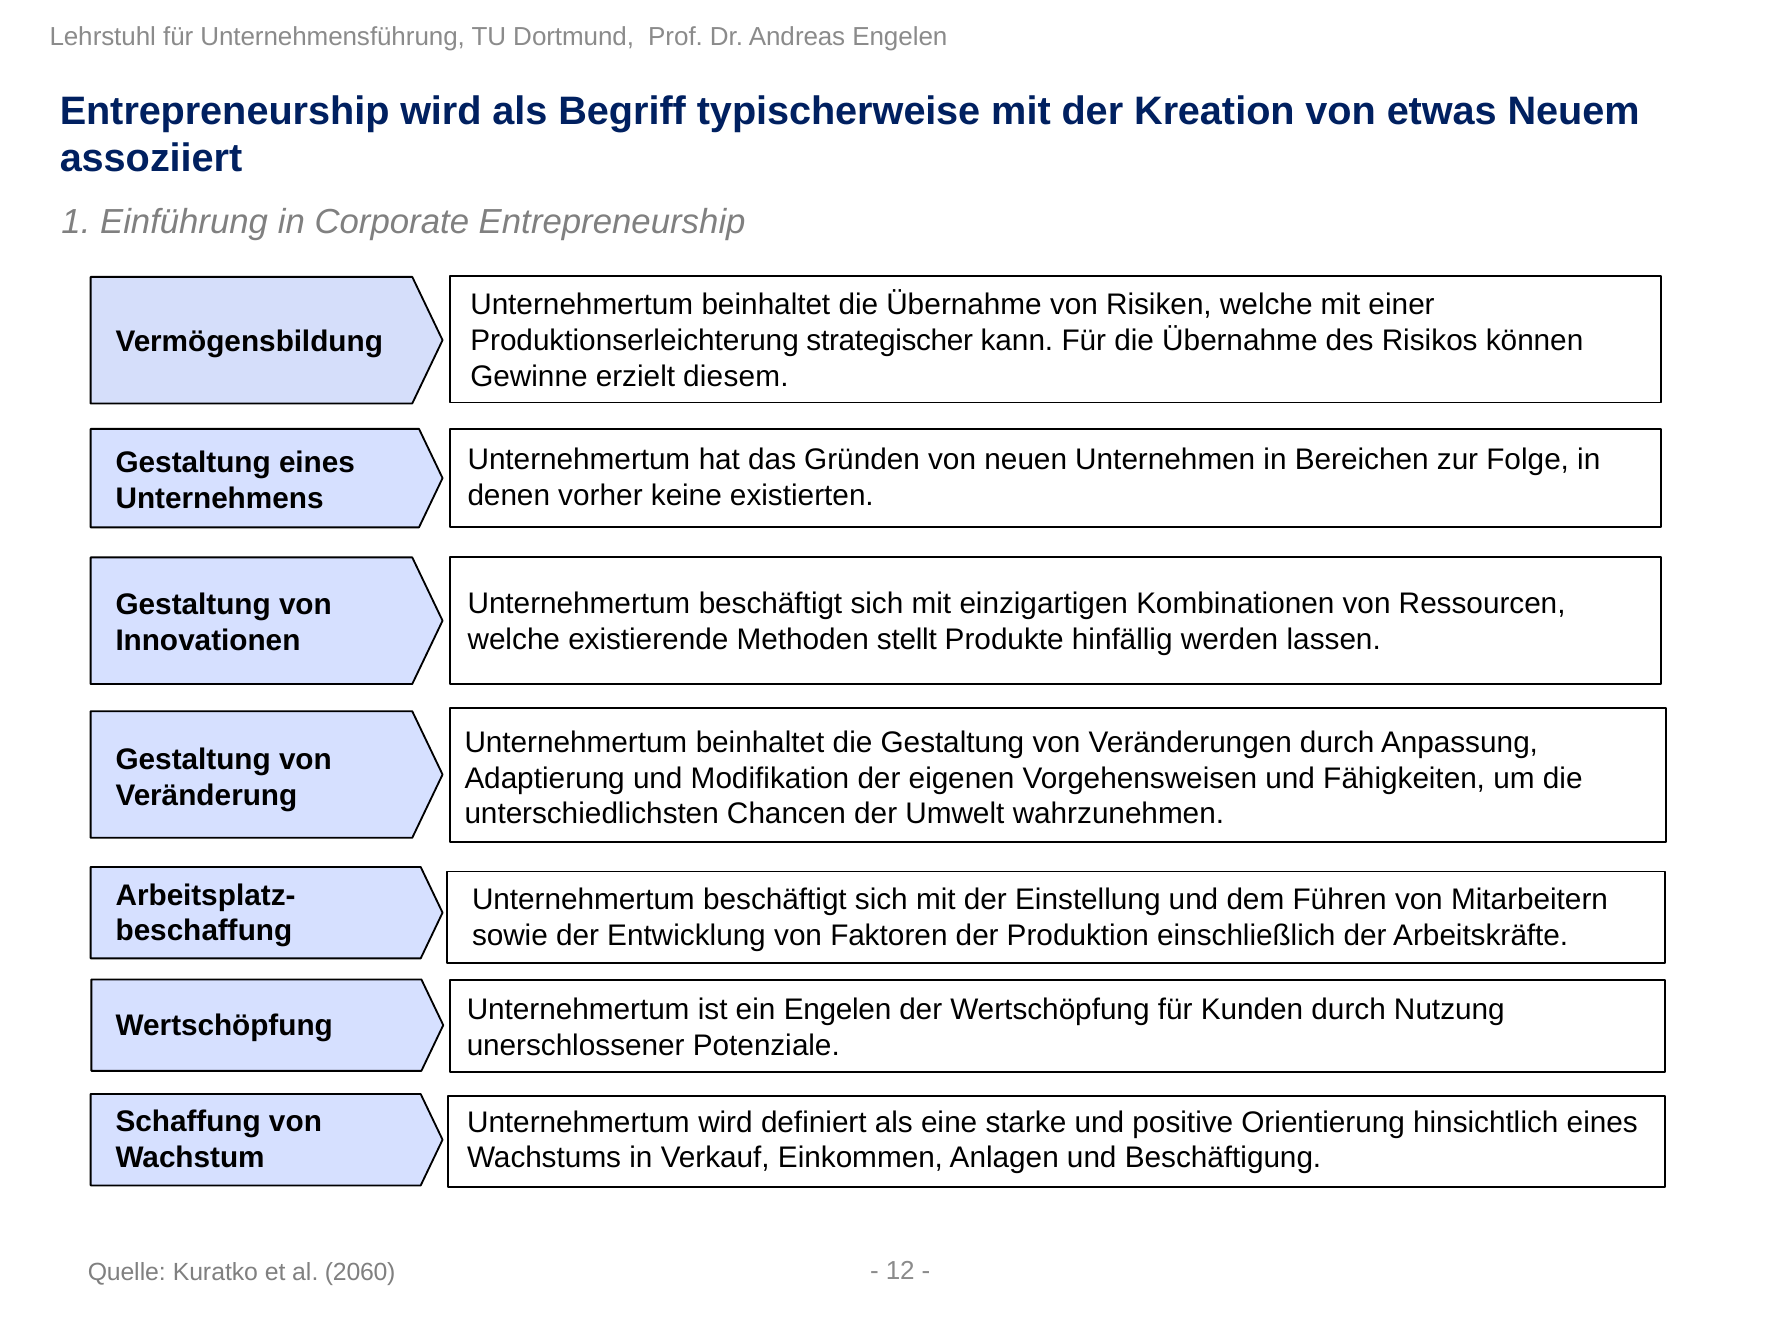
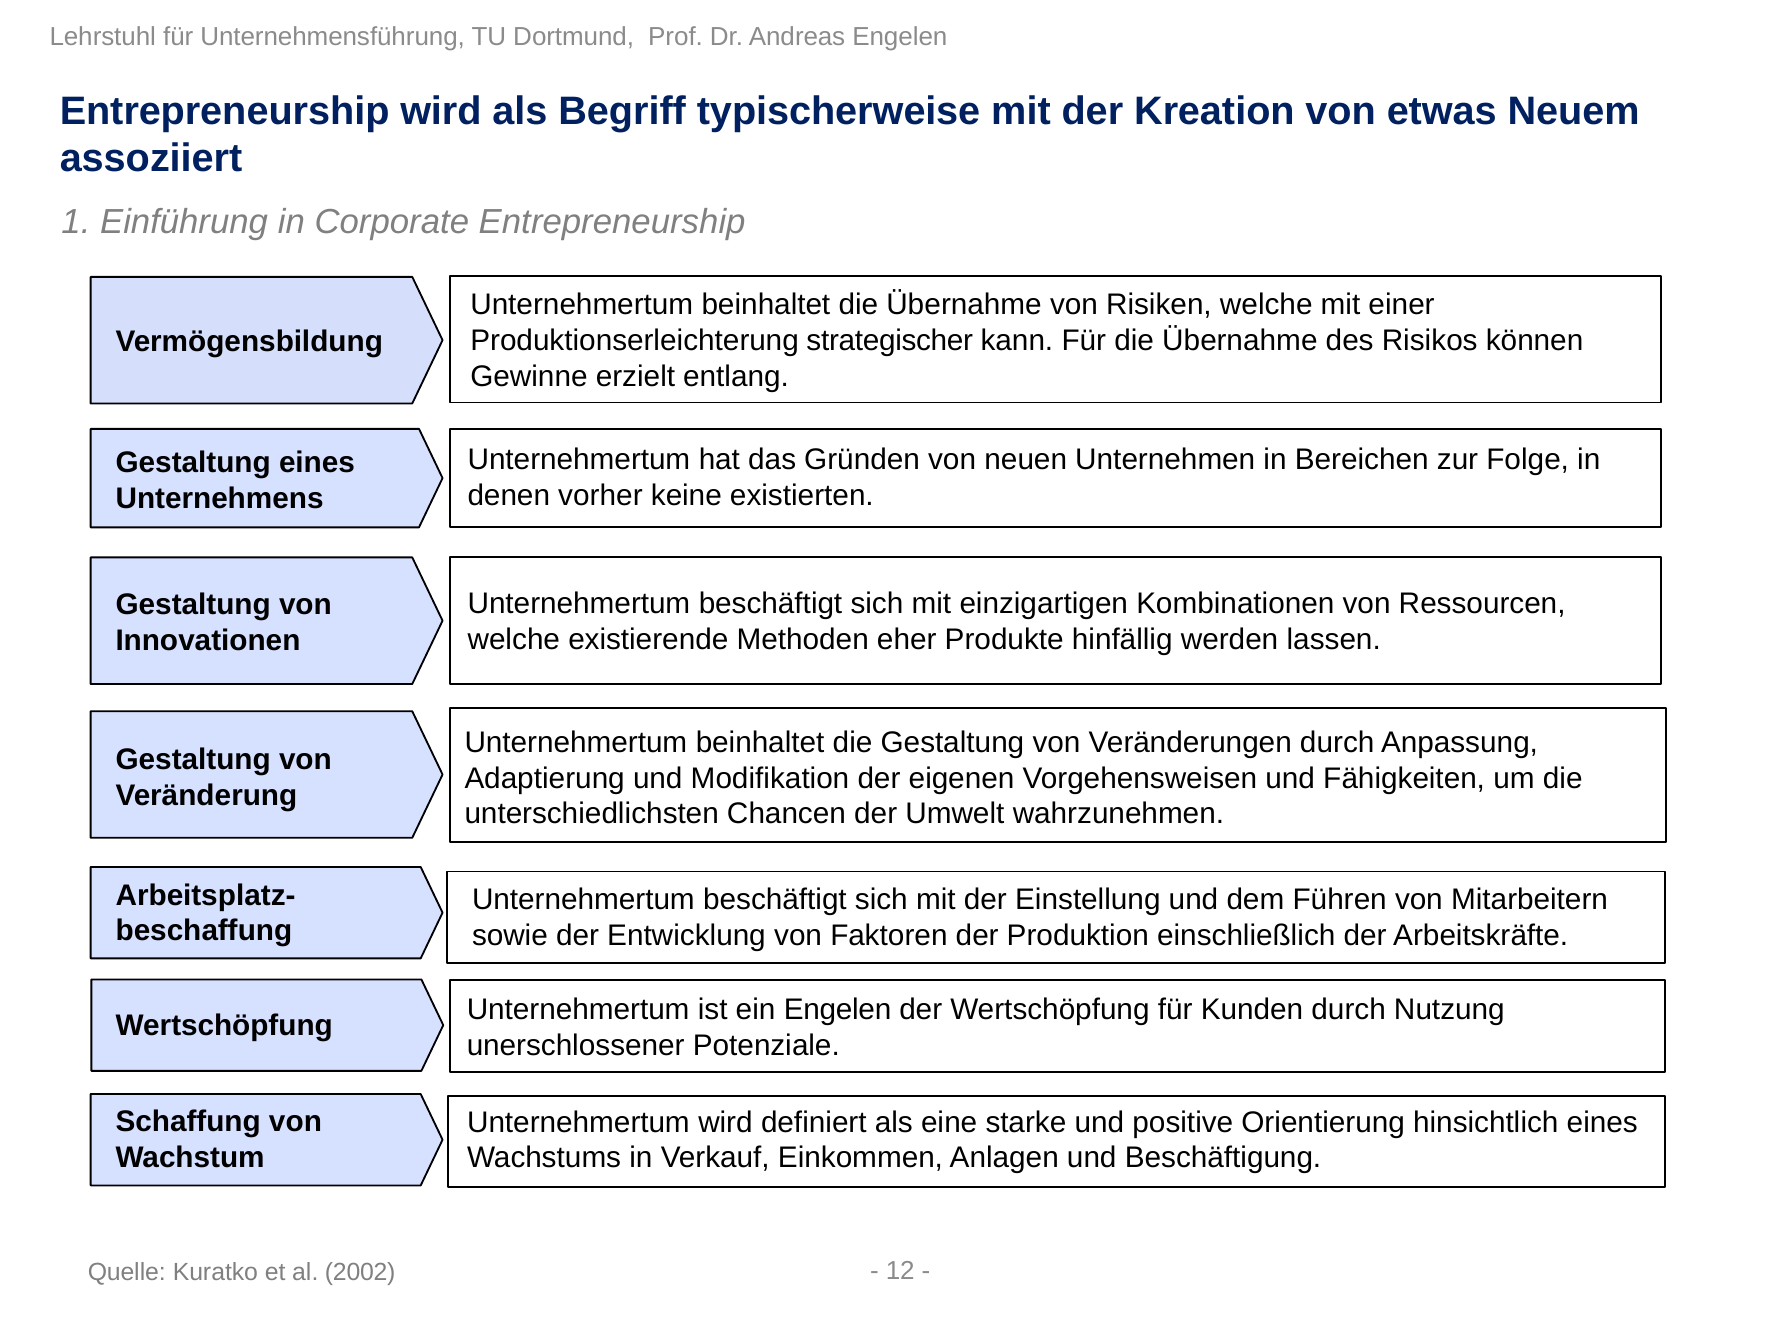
diesem: diesem -> entlang (736, 376)
stellt: stellt -> eher (907, 640)
2060: 2060 -> 2002 (360, 1272)
